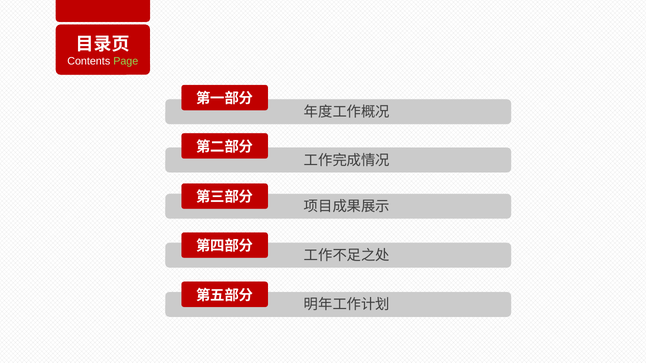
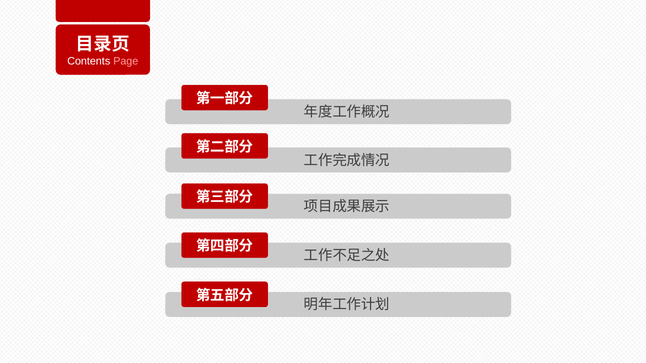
Page colour: light green -> pink (126, 61)
